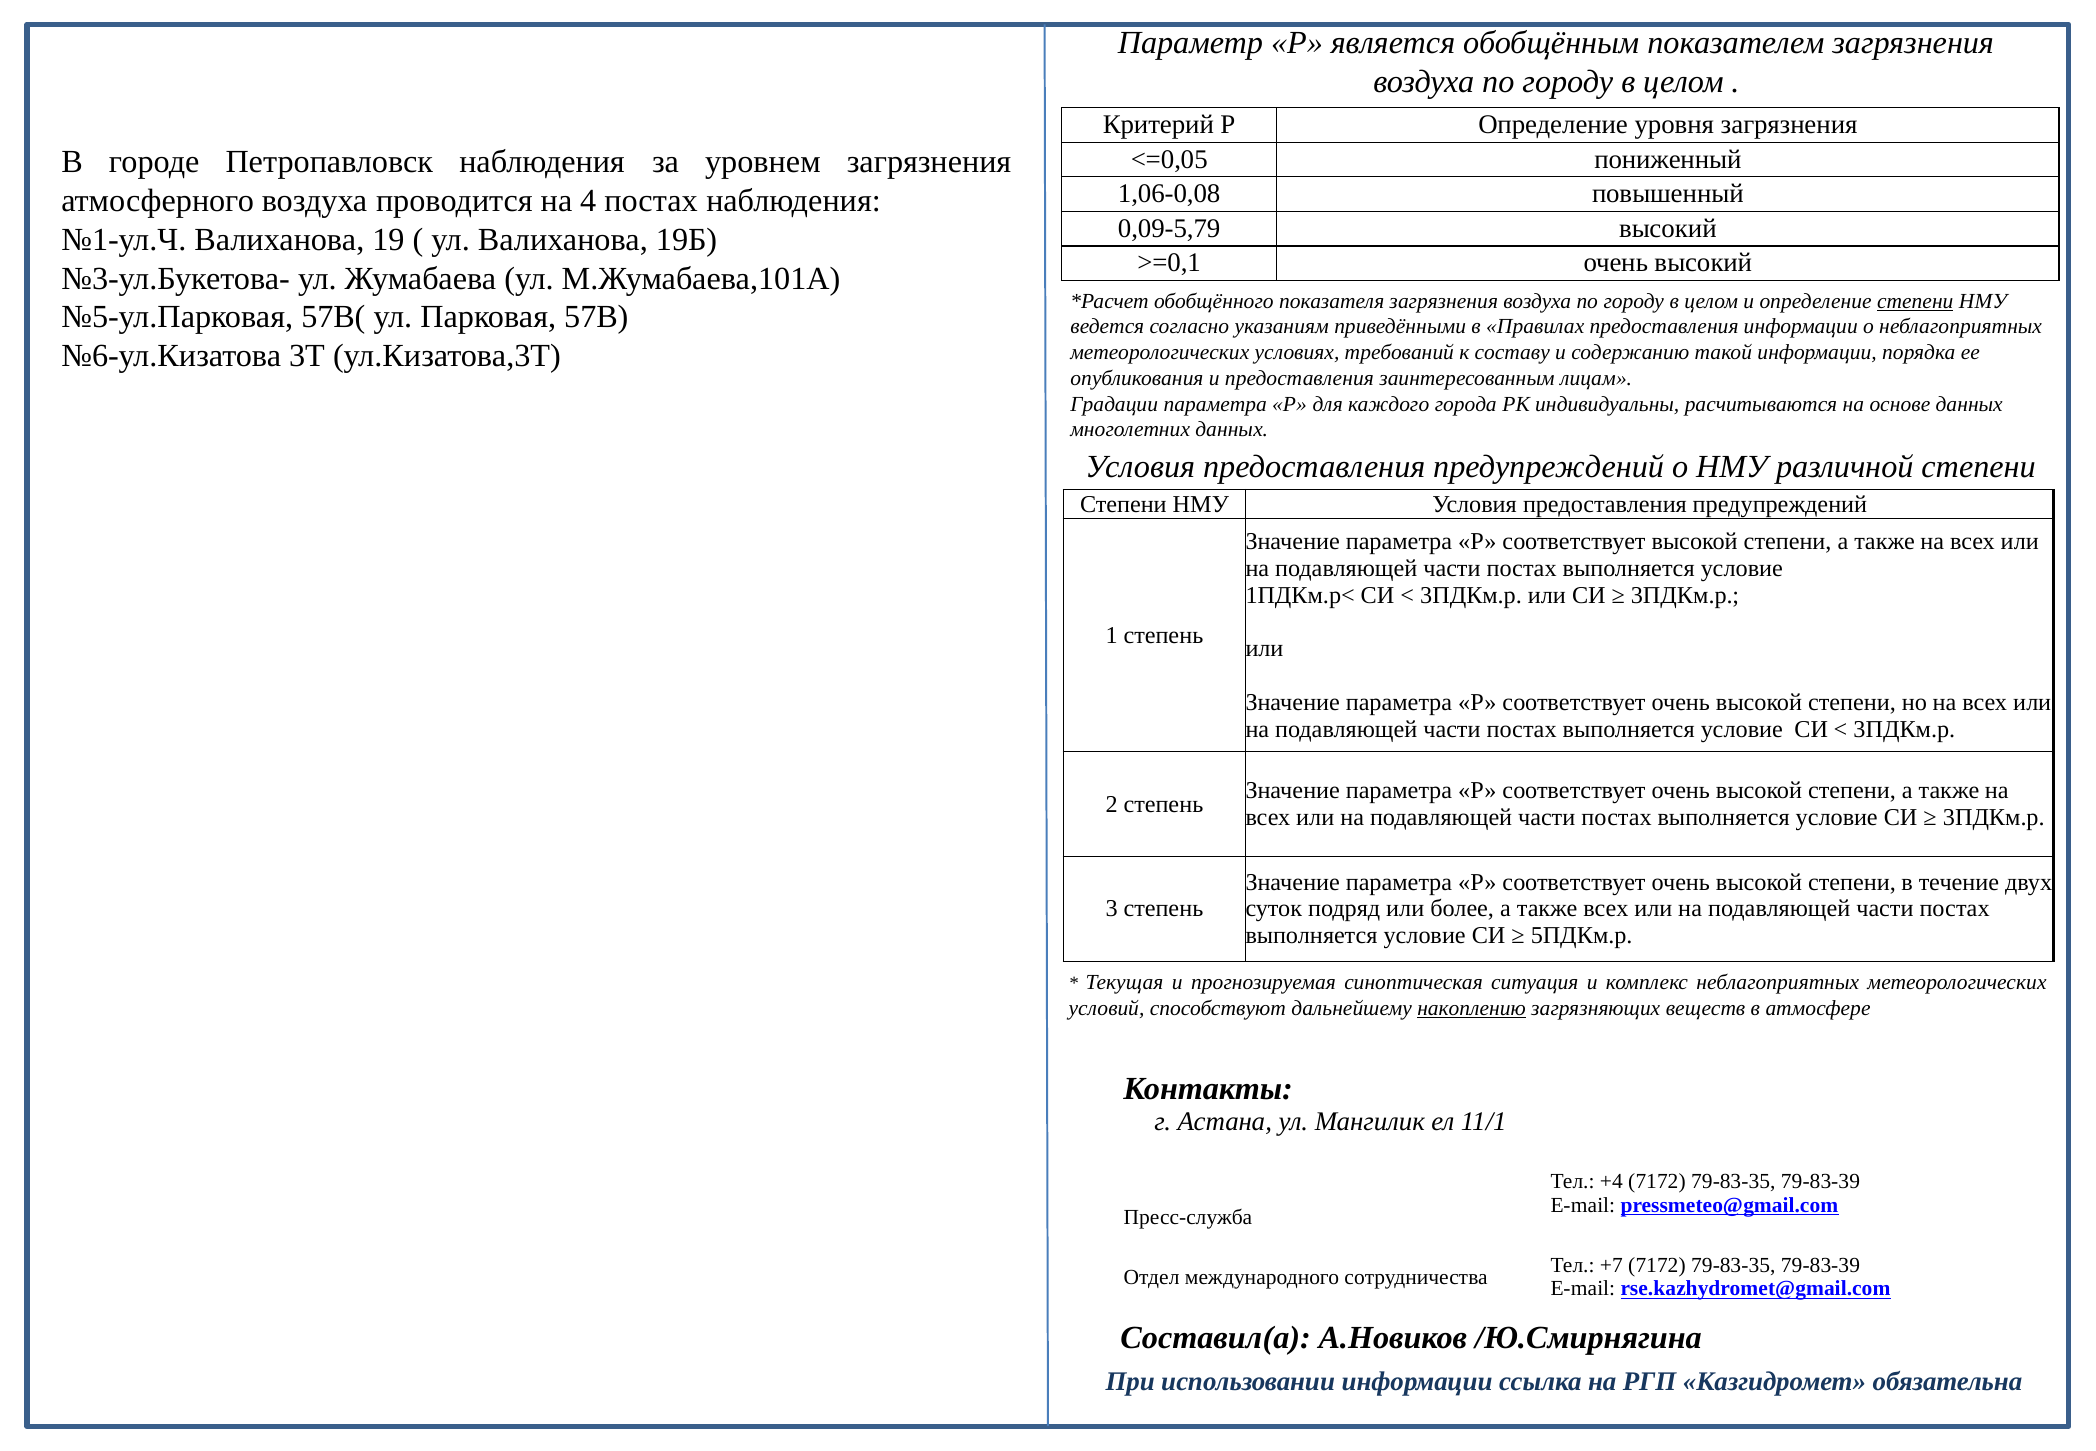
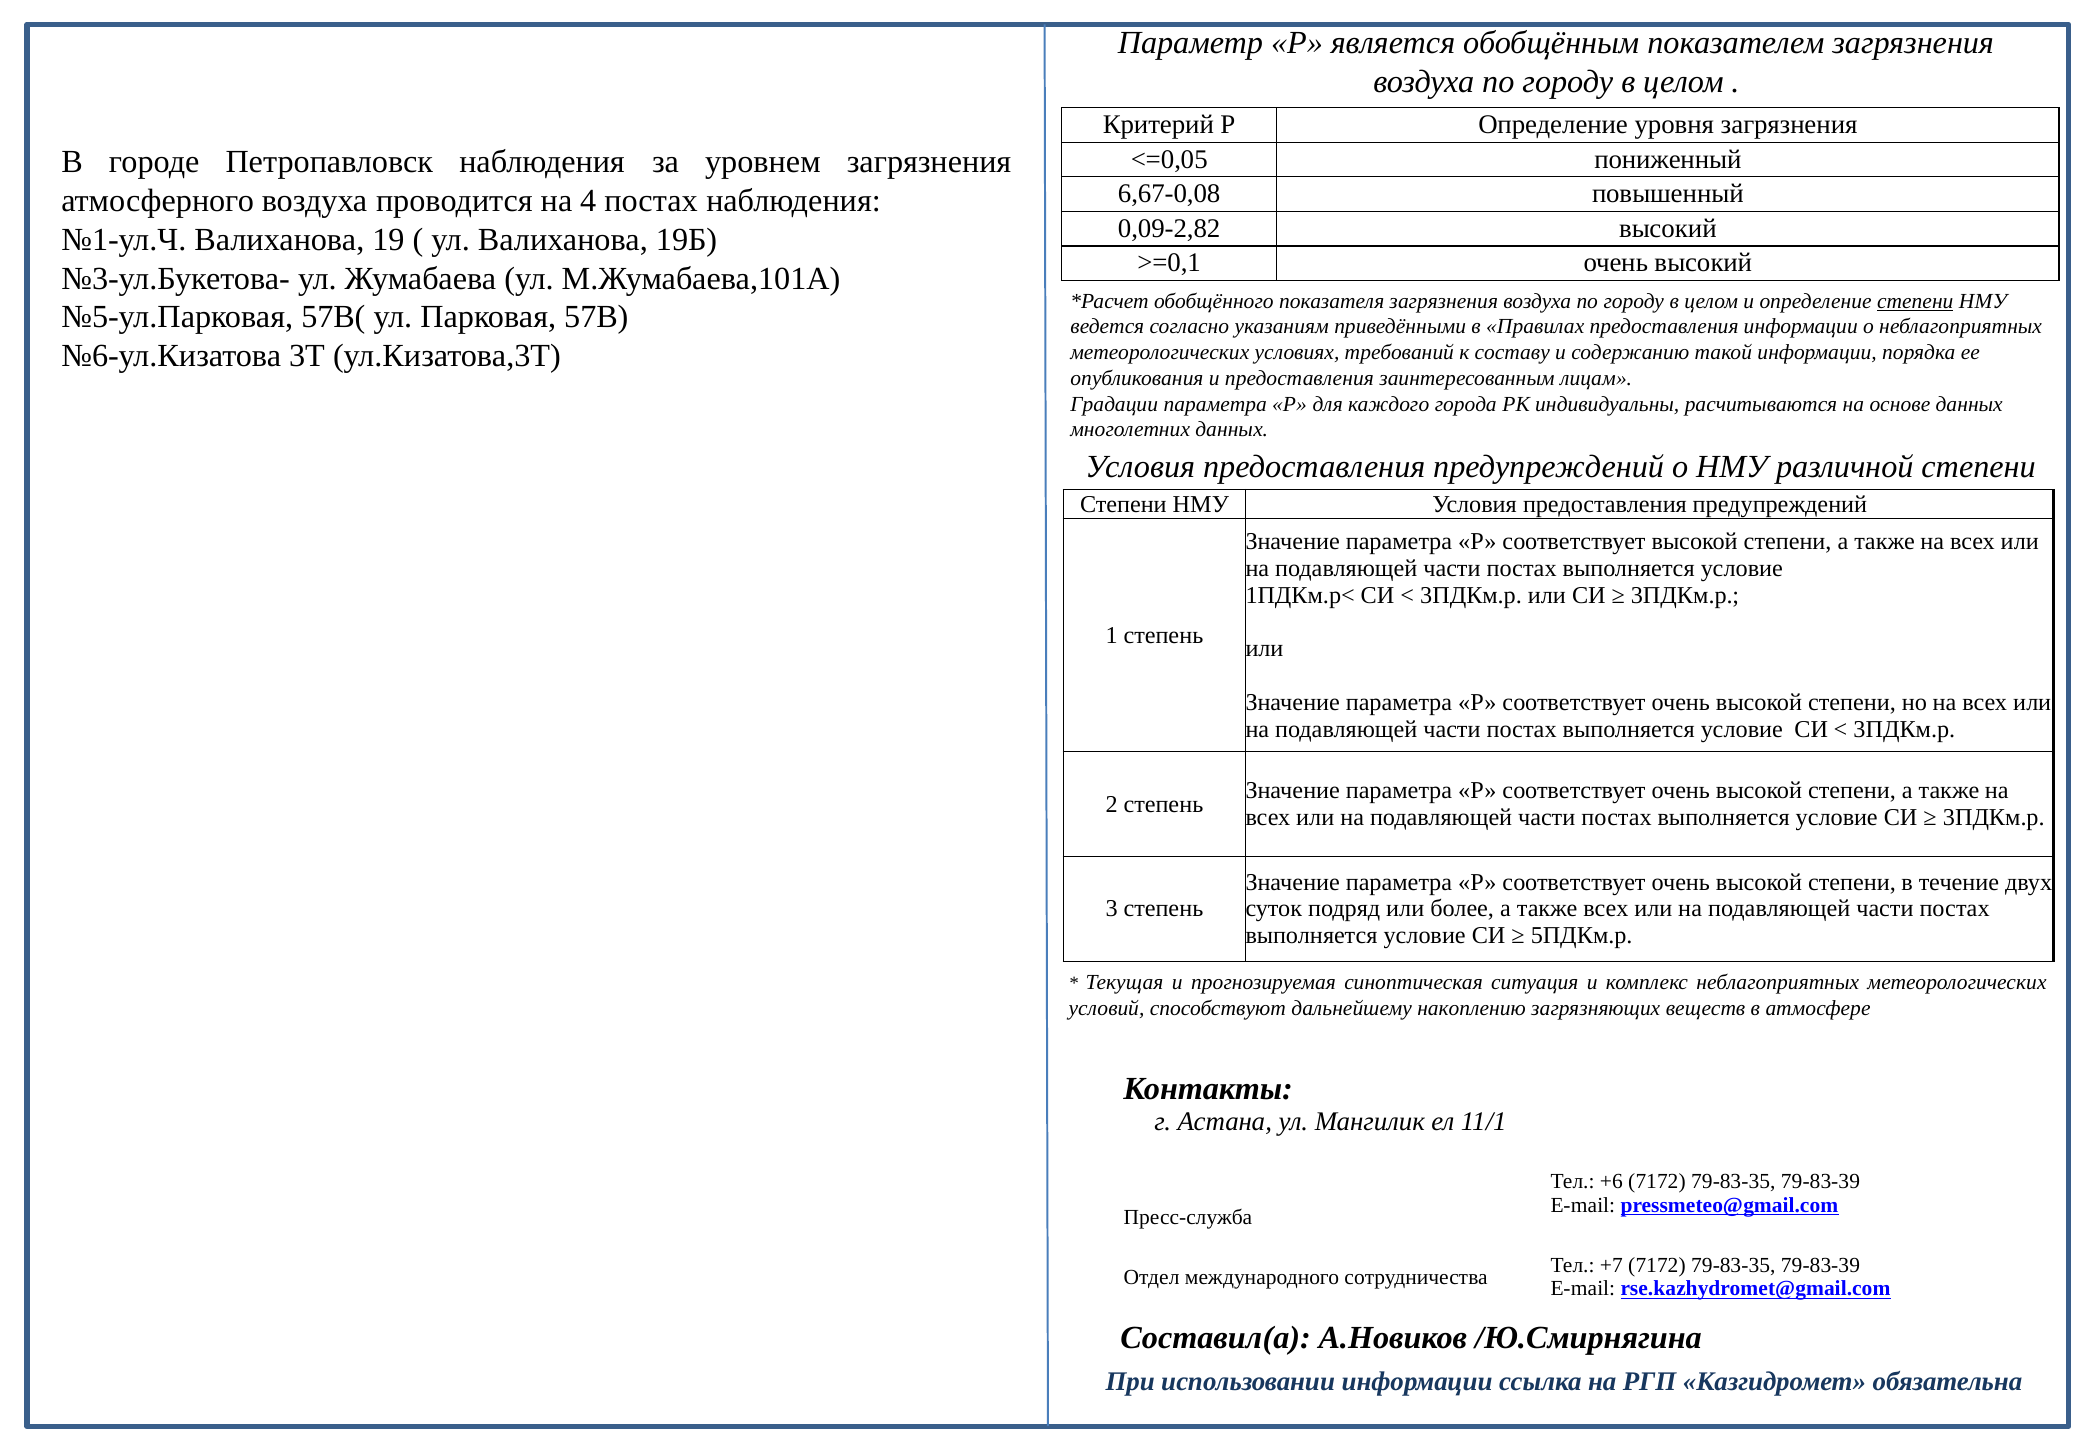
1,06-0,08: 1,06-0,08 -> 6,67-0,08 (1169, 194)
0,09-5,79: 0,09-5,79 -> 0,09-2,82 (1169, 228)
накоплению underline: present -> none (1471, 1008)
+4: +4 -> +6 (1611, 1181)
